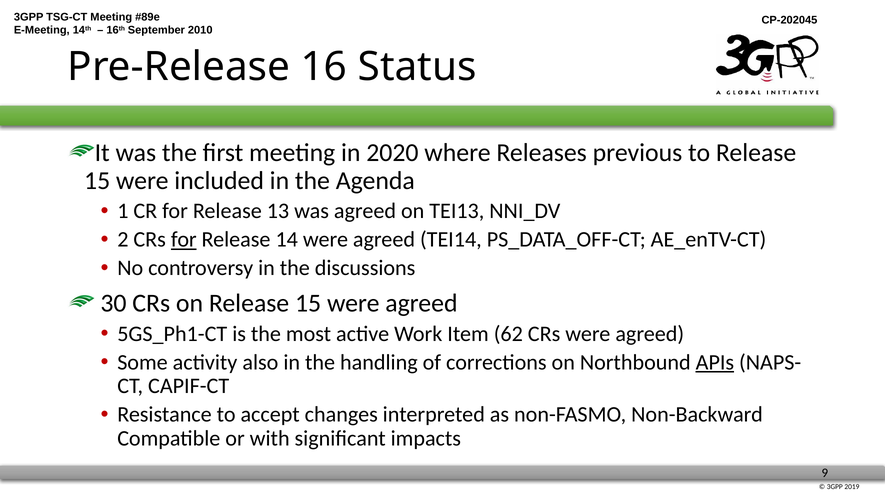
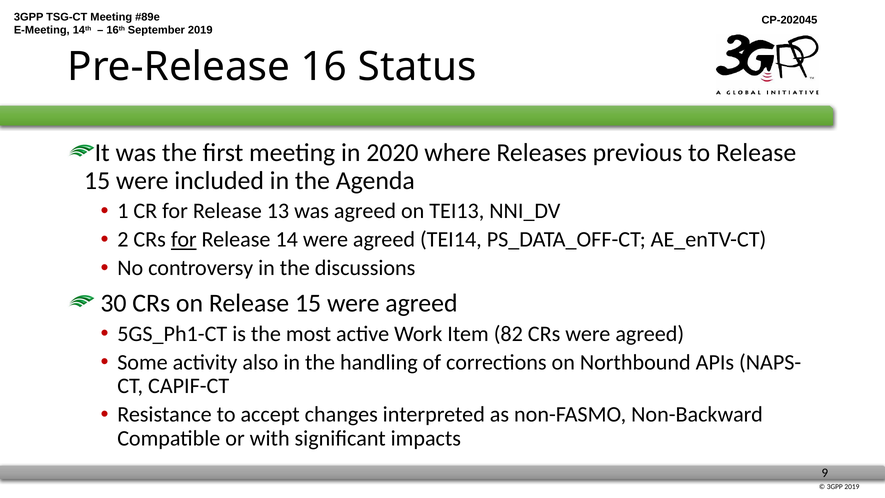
2010: 2010 -> 2019 (200, 30)
62: 62 -> 82 (508, 334)
APIs underline: present -> none (715, 362)
